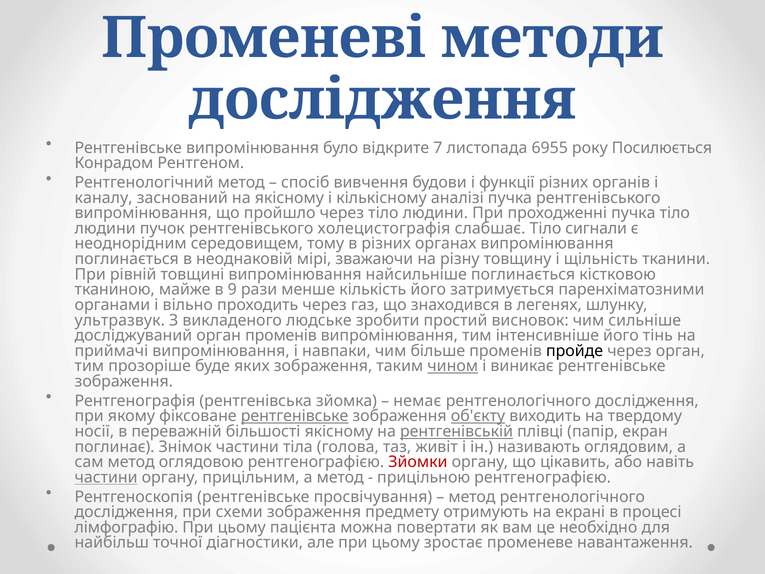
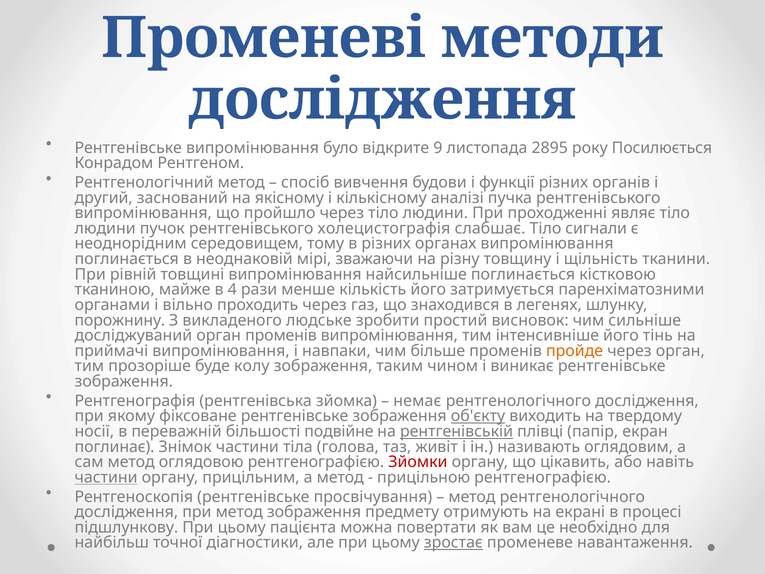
7: 7 -> 9 (438, 148)
6955: 6955 -> 2895 (550, 148)
каналу: каналу -> другий (104, 198)
проходженні пучка: пучка -> являє (633, 213)
9: 9 -> 4 (232, 290)
ультразвук: ультразвук -> порожнину (120, 320)
пройде colour: black -> orange (575, 351)
яких: яких -> колу (252, 366)
чином underline: present -> none (453, 366)
рентгенівське underline: present -> none (295, 416)
більшості якісному: якісному -> подвійне (339, 431)
при схеми: схеми -> метод (239, 512)
лімфографію: лімфографію -> підшлункову (126, 527)
зростає underline: none -> present (453, 542)
